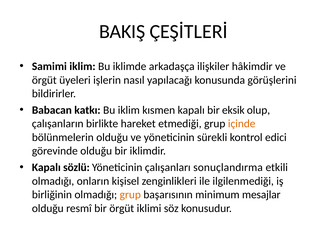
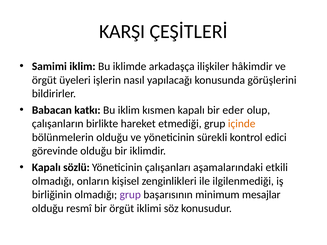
BAKIŞ: BAKIŞ -> KARŞI (122, 32)
eksik: eksik -> eder (233, 110)
sonuçlandırma: sonuçlandırma -> aşamalarındaki (228, 168)
grup colour: orange -> purple (130, 195)
